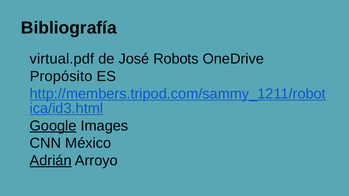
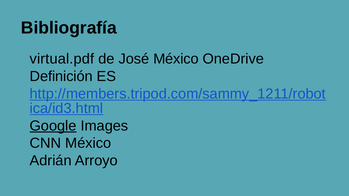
José Robots: Robots -> México (176, 59)
Propósito: Propósito -> Definición (61, 76)
Adrián underline: present -> none (51, 161)
